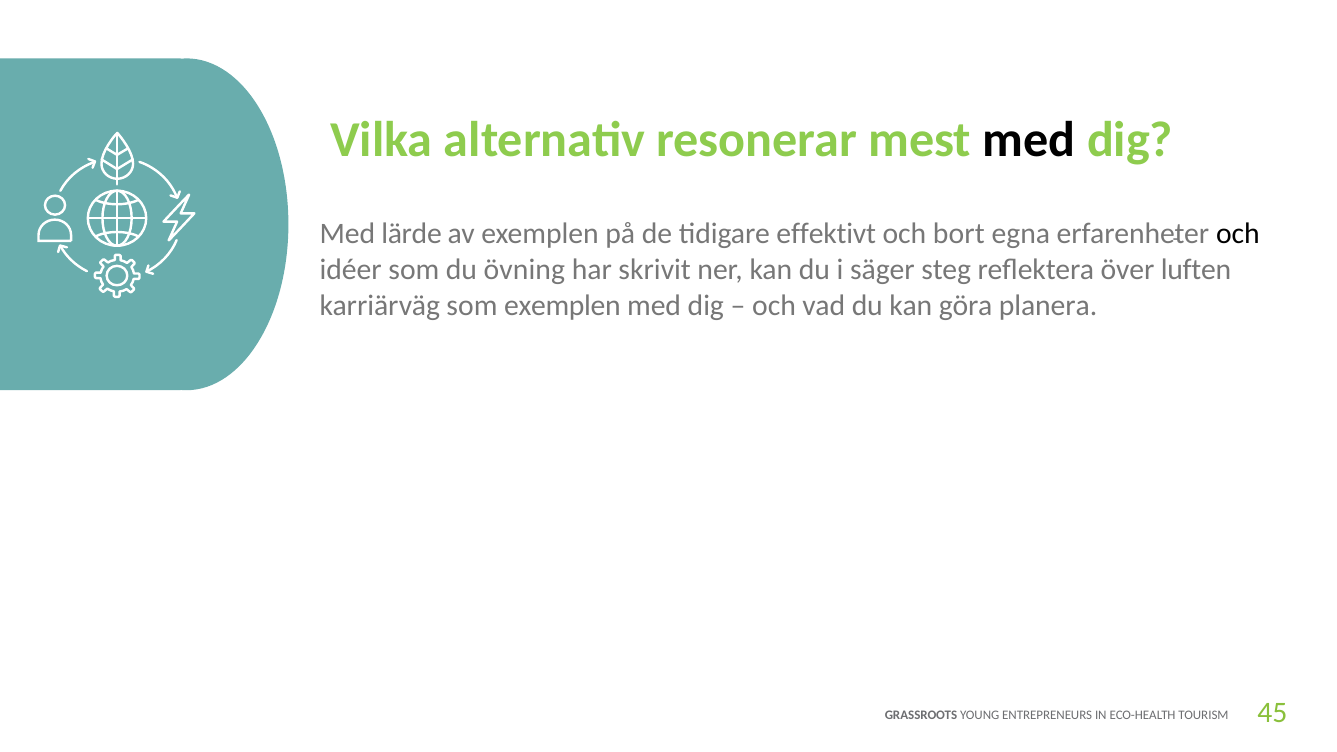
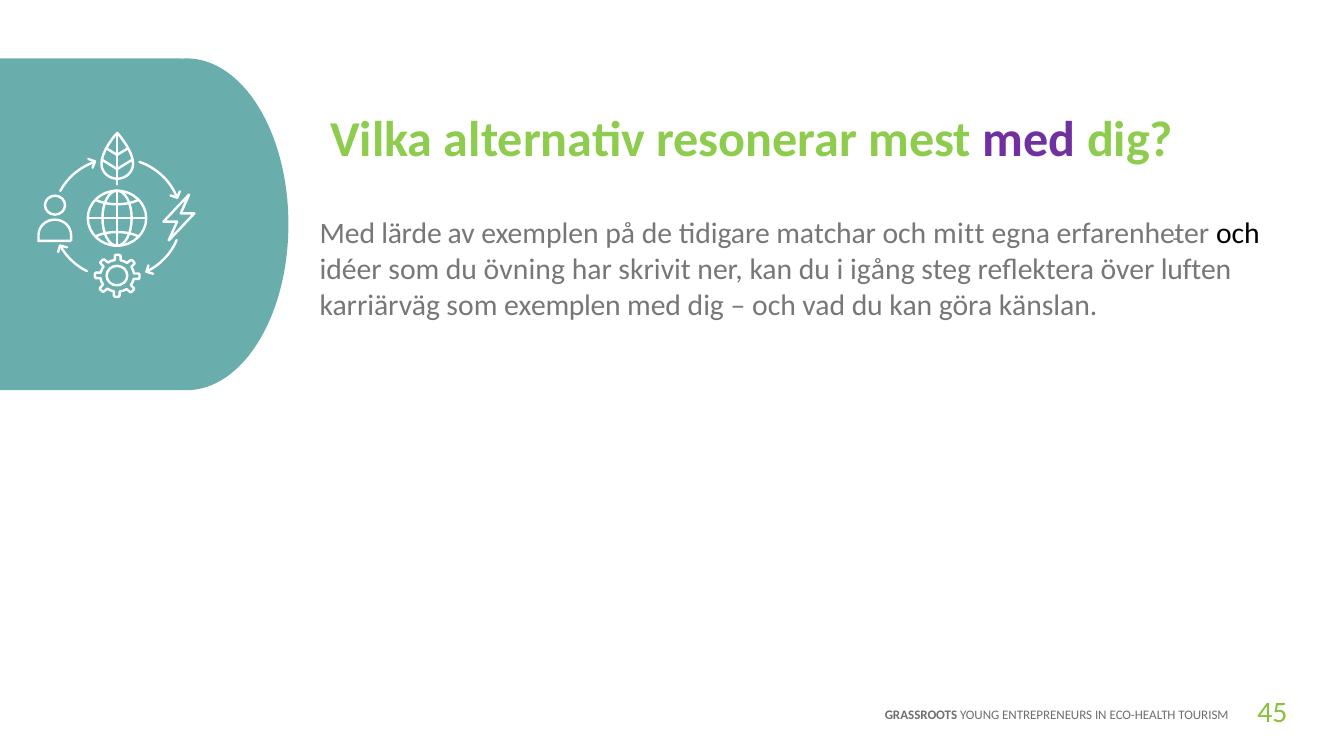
med colour: black -> purple (1029, 139)
effektivt: effektivt -> matchar (826, 234)
bort: bort -> mitt (959, 234)
säger: säger -> igång (882, 270)
planera: planera -> känslan (1048, 305)
